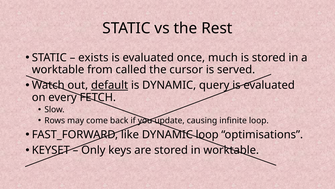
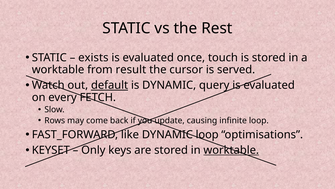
much: much -> touch (223, 57)
called: called -> result (131, 69)
worktable underline: none -> present (231, 150)
